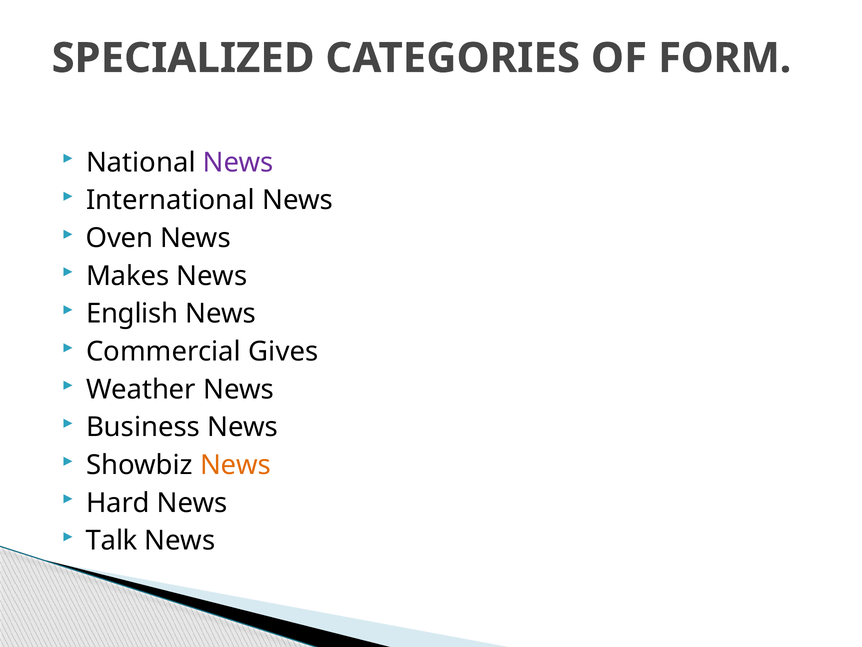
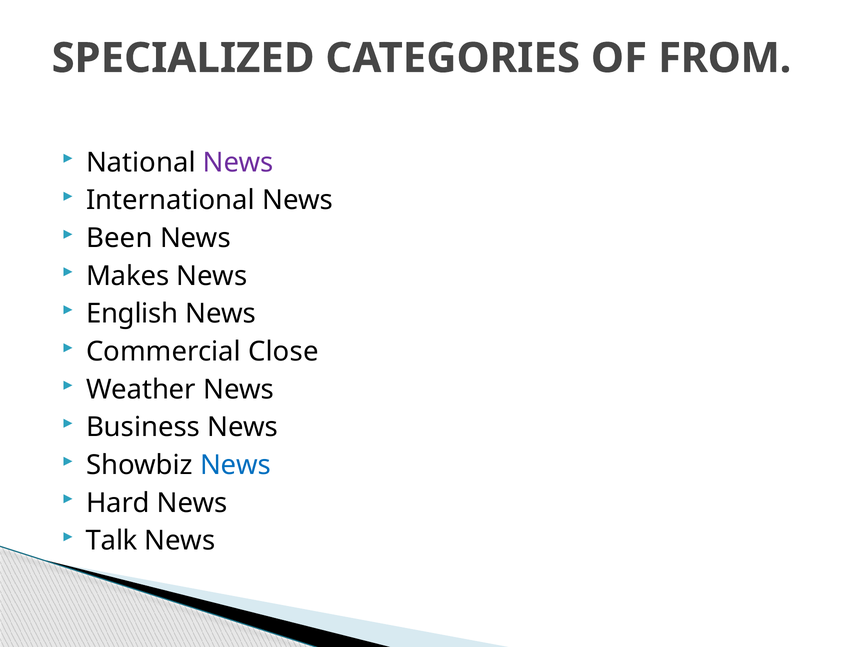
FORM: FORM -> FROM (725, 58)
Oven: Oven -> Been (119, 238)
Gives: Gives -> Close (283, 351)
News colour: orange -> blue (236, 465)
